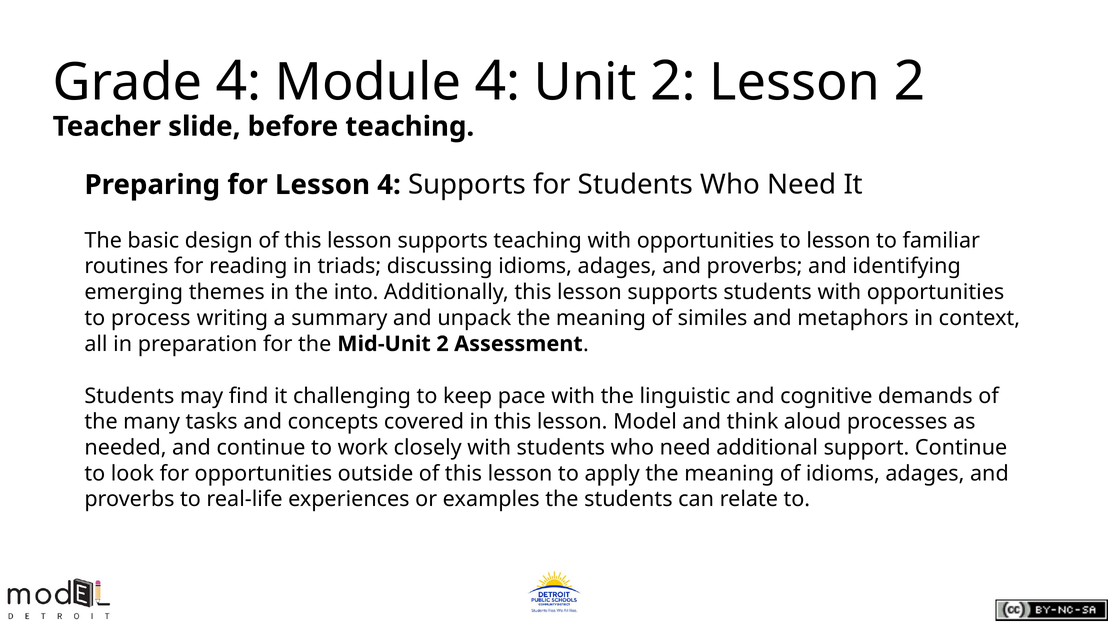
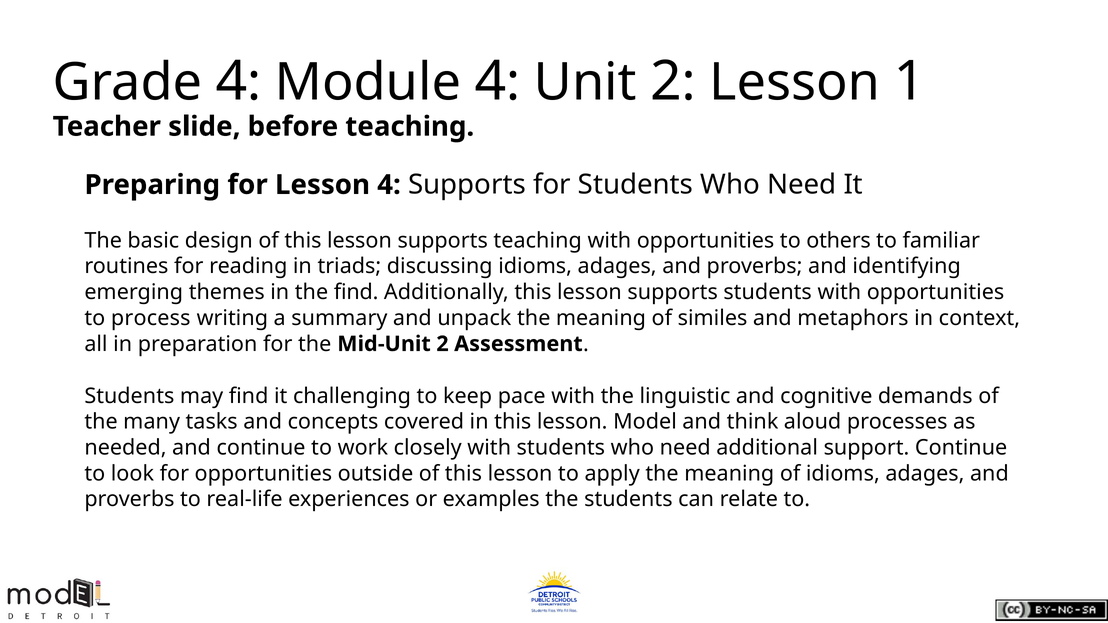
Lesson 2: 2 -> 1 (910, 82)
to lesson: lesson -> others (839, 241)
the into: into -> find (356, 292)
